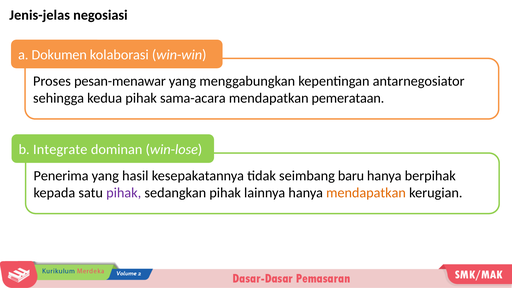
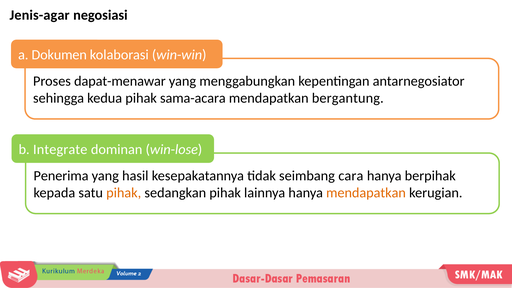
Jenis-jelas: Jenis-jelas -> Jenis-agar (40, 15)
pesan-menawar: pesan-menawar -> dapat-menawar (120, 81)
pemerataan: pemerataan -> bergantung (348, 98)
baru: baru -> cara (351, 176)
pihak colour: purple -> orange (124, 193)
